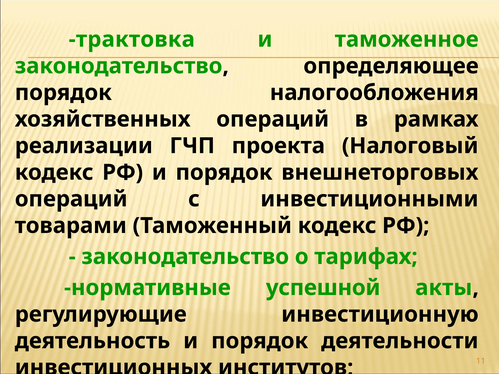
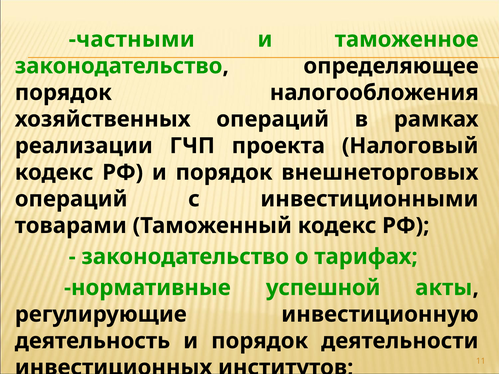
трактовка: трактовка -> частными (132, 39)
